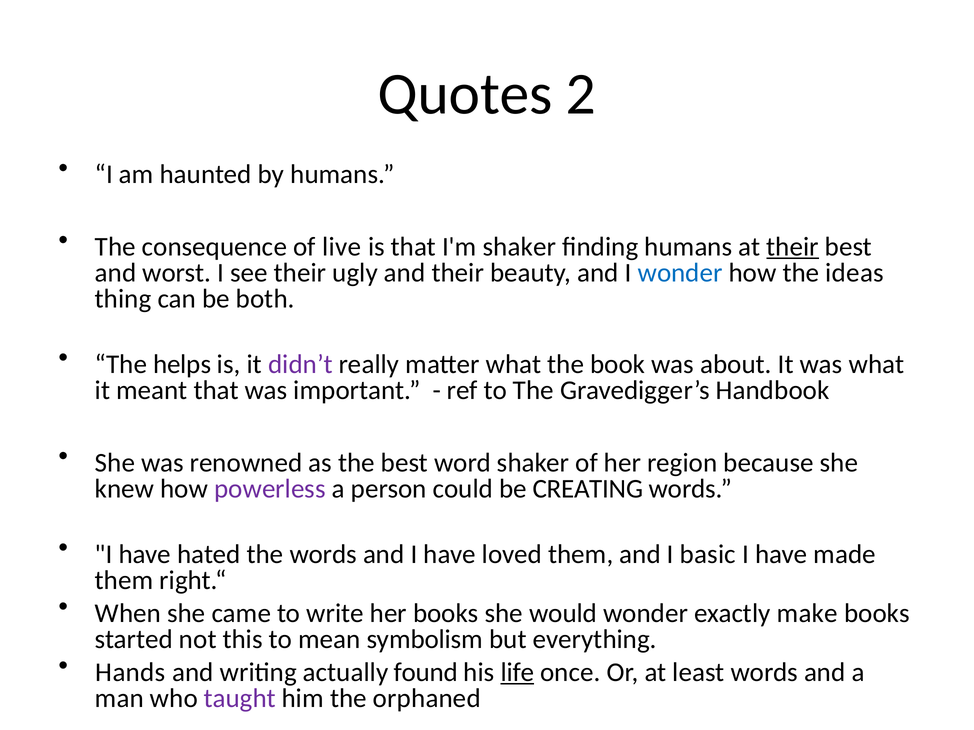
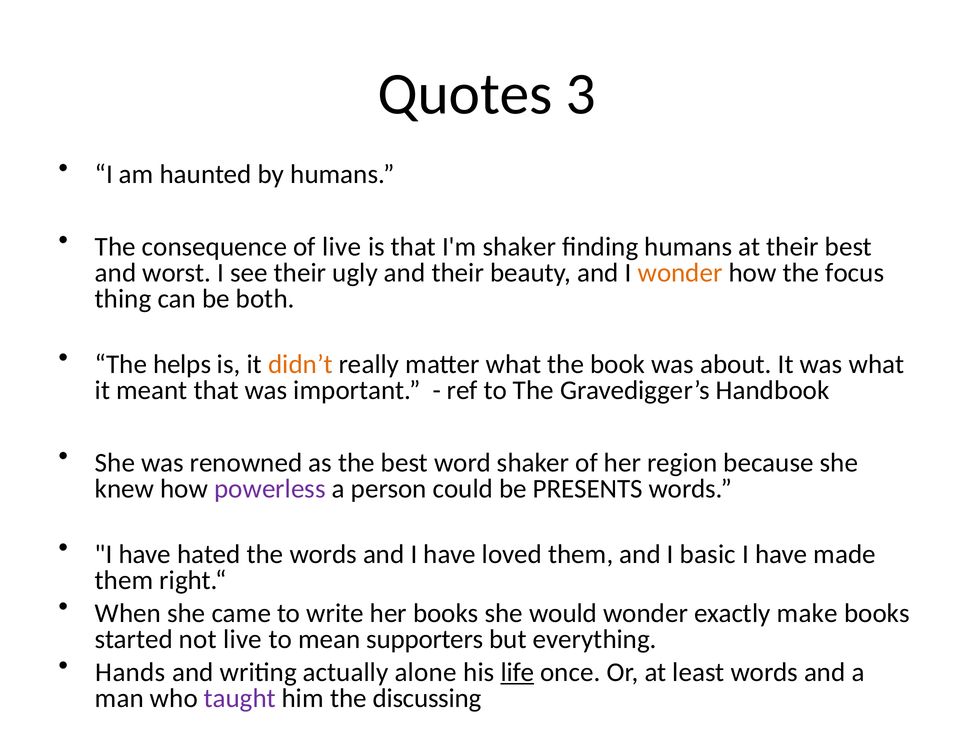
2: 2 -> 3 (581, 94)
their underline: present -> none (793, 247)
wonder colour: blue -> orange (680, 273)
ideas: ideas -> focus (855, 273)
didn’t colour: purple -> orange (300, 365)
CREATING: CREATING -> PRESENTS (588, 489)
not this: this -> live (243, 640)
symbolism: symbolism -> supporters (425, 640)
found: found -> alone (426, 673)
orphaned: orphaned -> discussing (427, 699)
